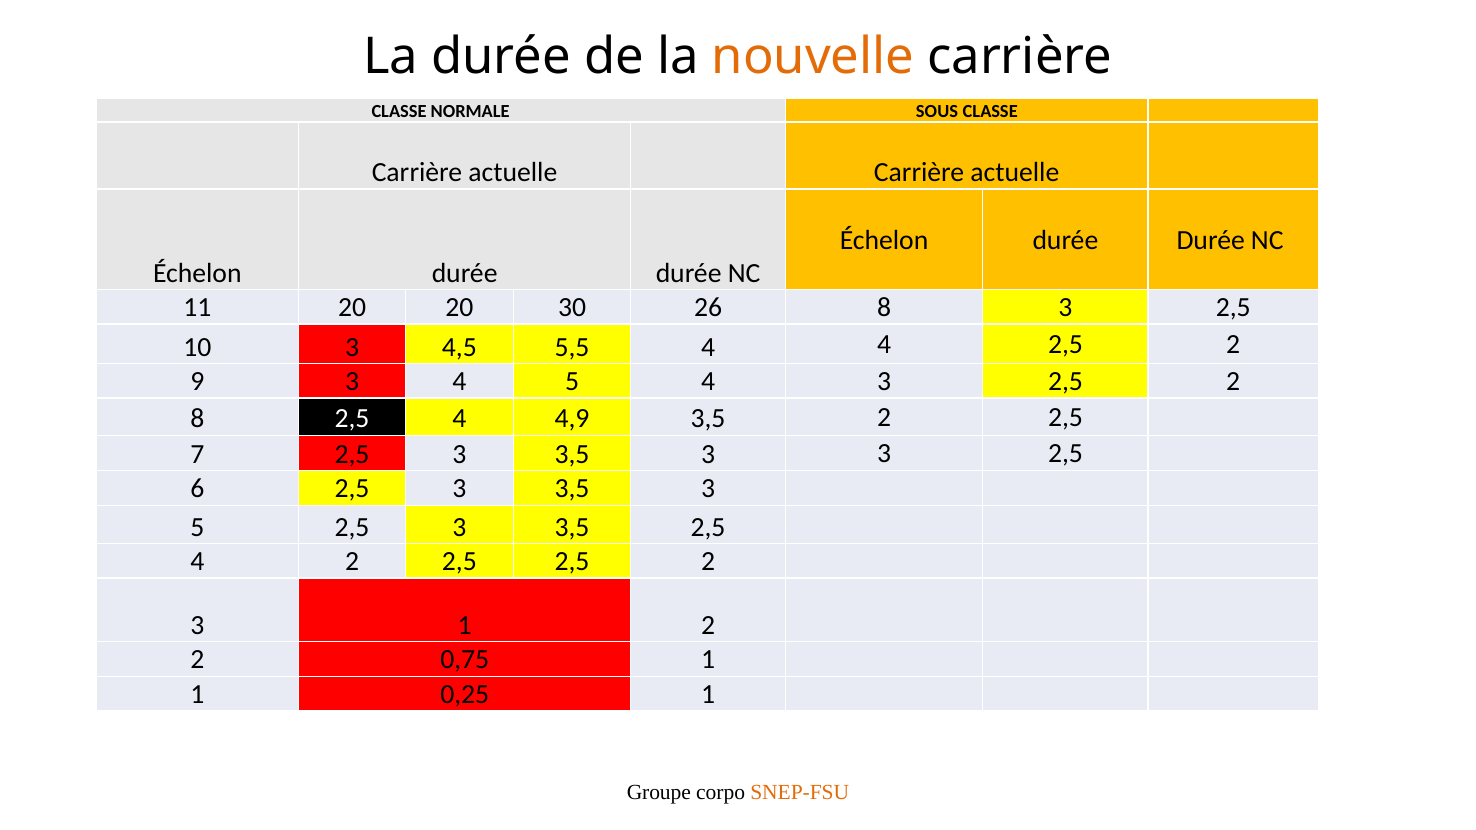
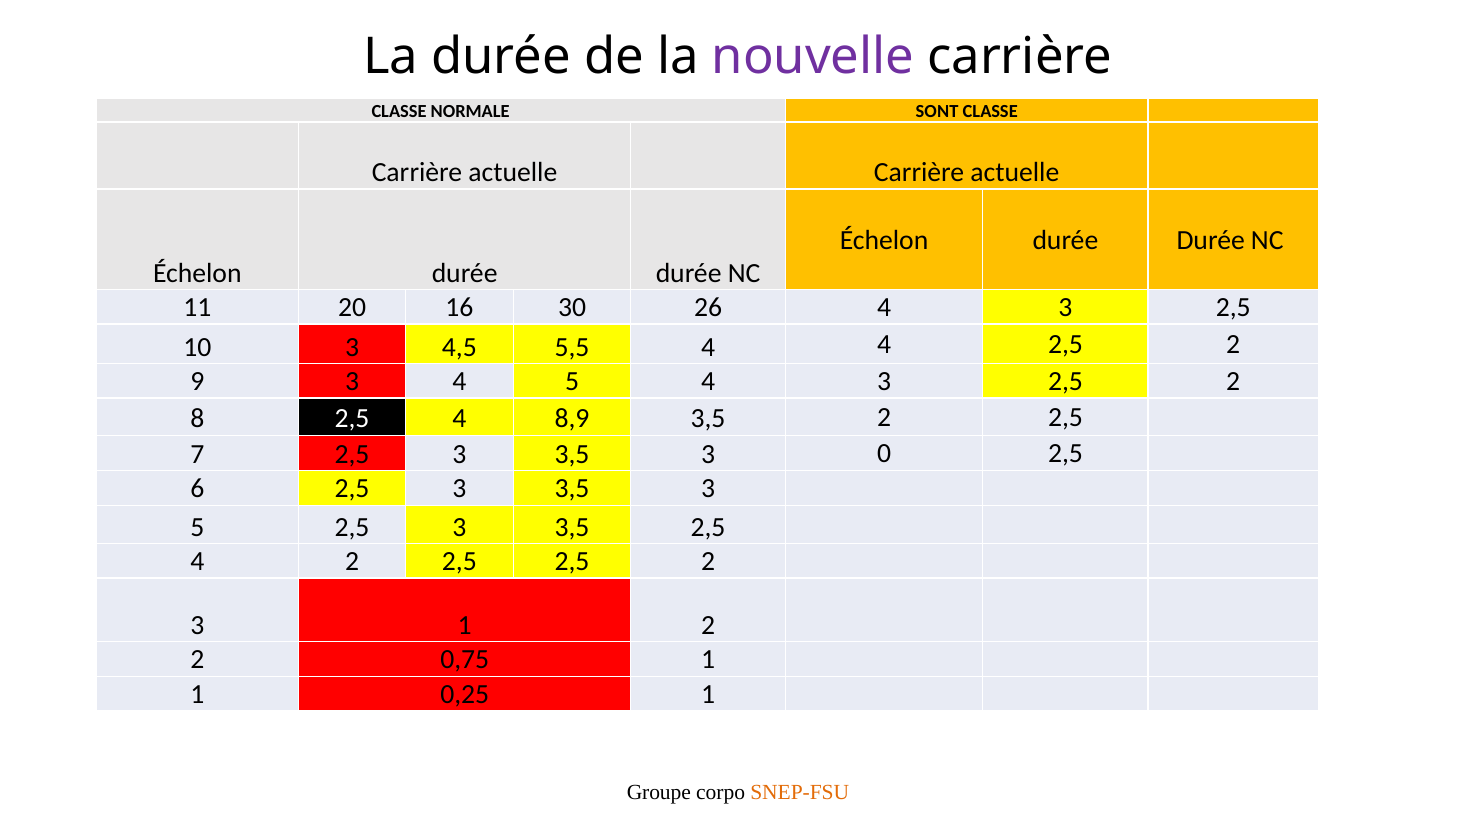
nouvelle colour: orange -> purple (813, 57)
SOUS: SOUS -> SONT (937, 111)
20 20: 20 -> 16 (459, 307)
26 8: 8 -> 4 (884, 307)
4,9: 4,9 -> 8,9 (572, 419)
3 3: 3 -> 0 (884, 454)
